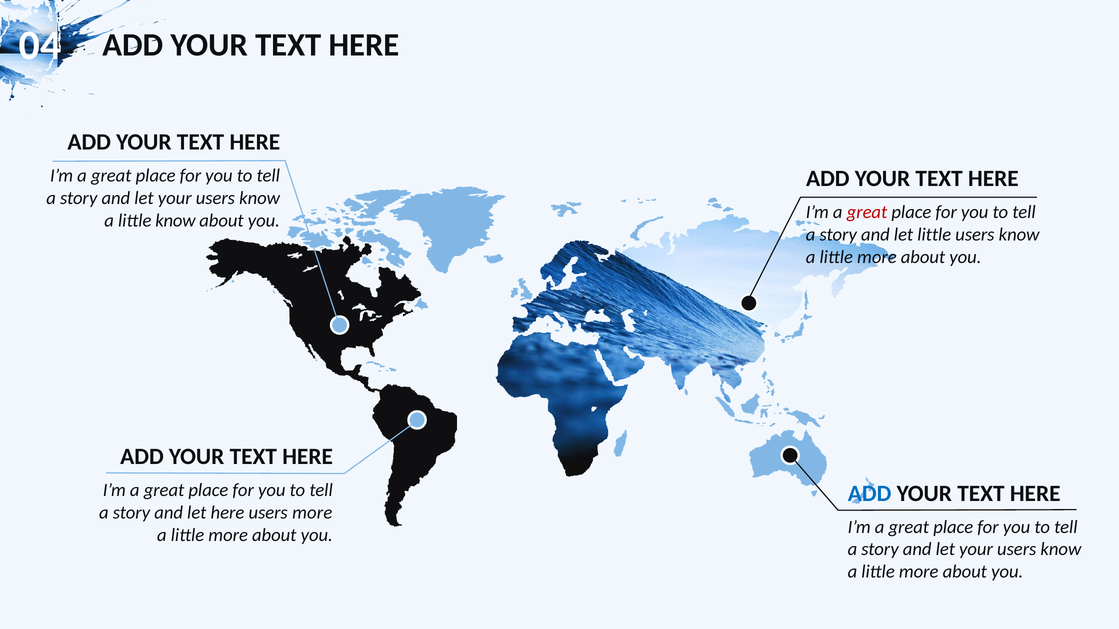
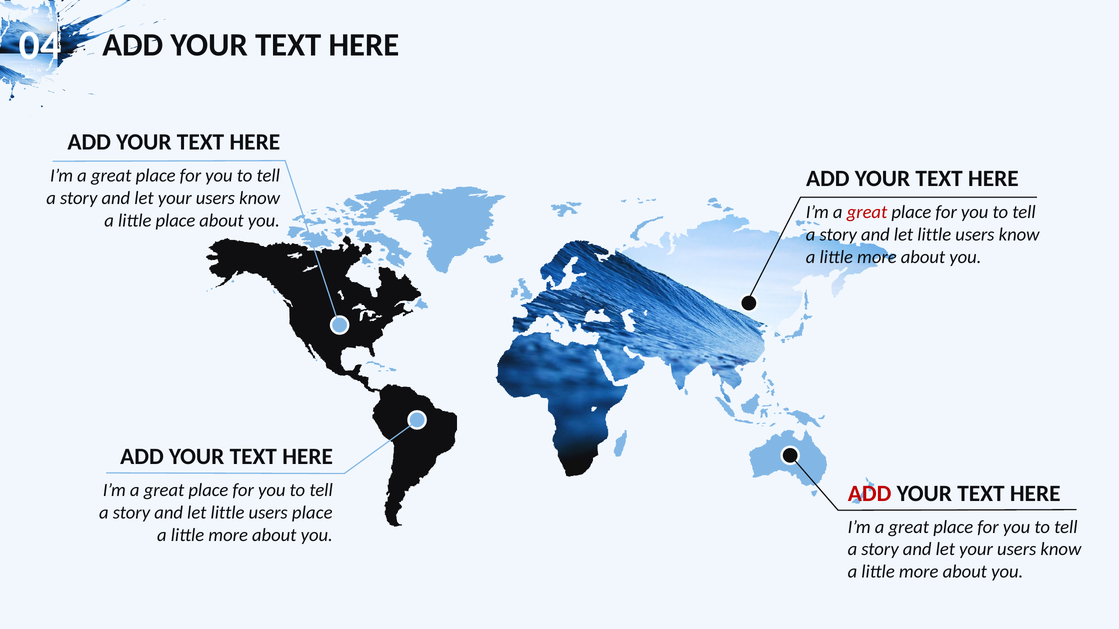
little know: know -> place (175, 221)
ADD colour: blue -> red (870, 494)
here: here -> little (227, 513)
users more: more -> place (312, 513)
